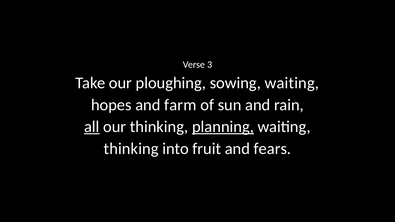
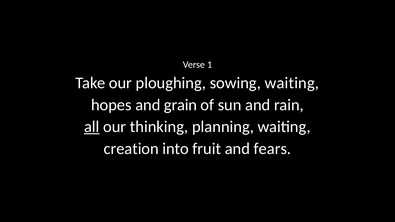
3: 3 -> 1 (210, 65)
farm: farm -> grain (180, 105)
planning underline: present -> none (223, 127)
thinking: thinking -> creation (131, 149)
